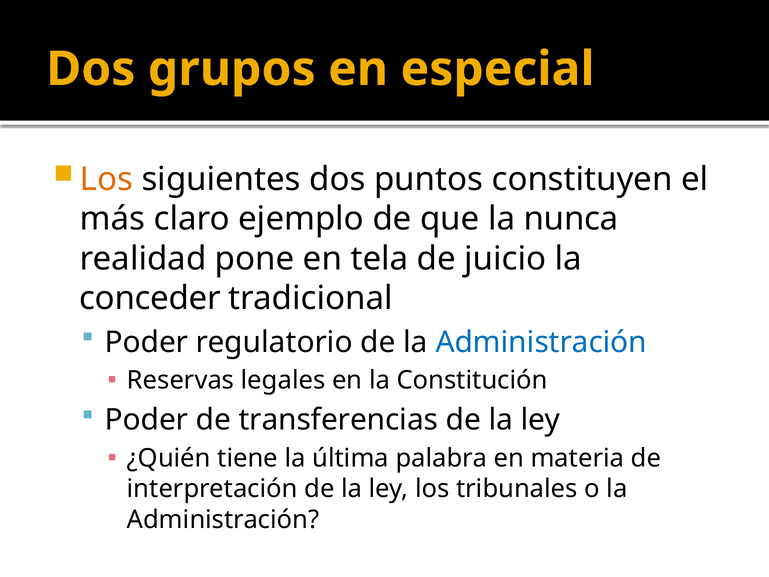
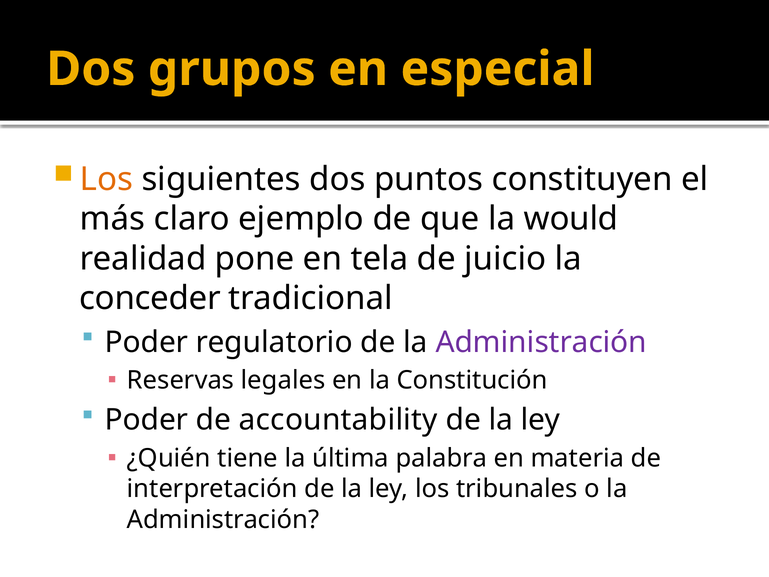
nunca: nunca -> would (571, 219)
Administración colour: blue -> purple (541, 342)
transferencias: transferencias -> accountability (338, 420)
